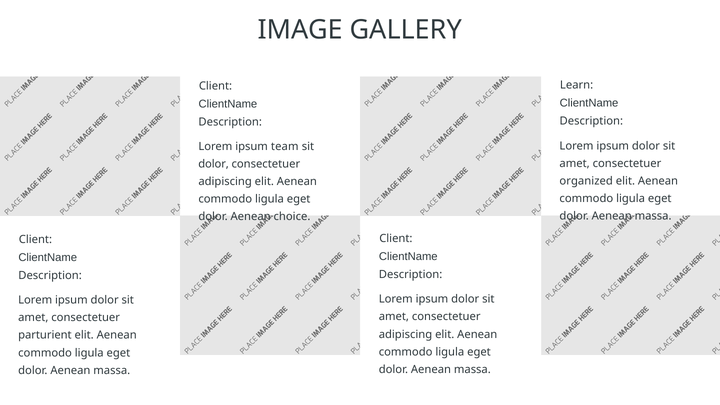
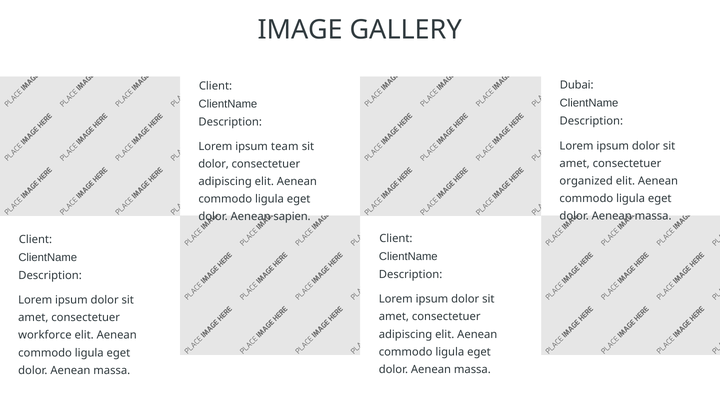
Learn: Learn -> Dubai (577, 85)
choice: choice -> sapien (292, 217)
parturient: parturient -> workforce (45, 335)
